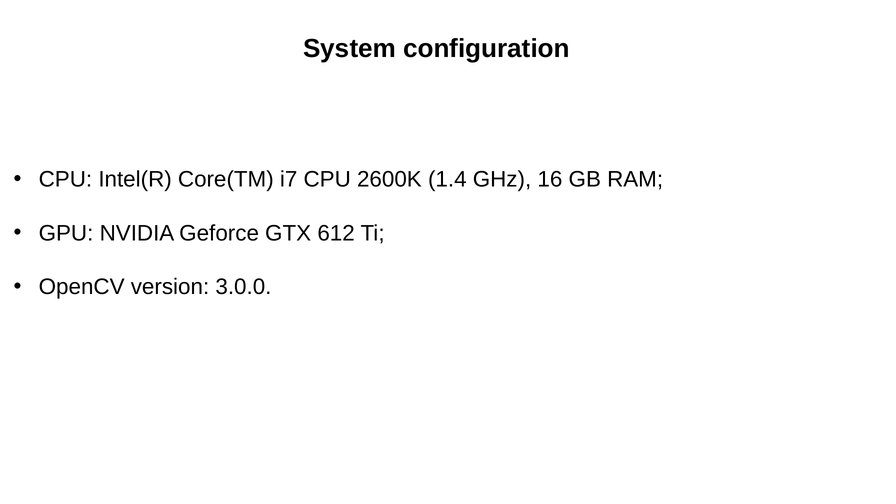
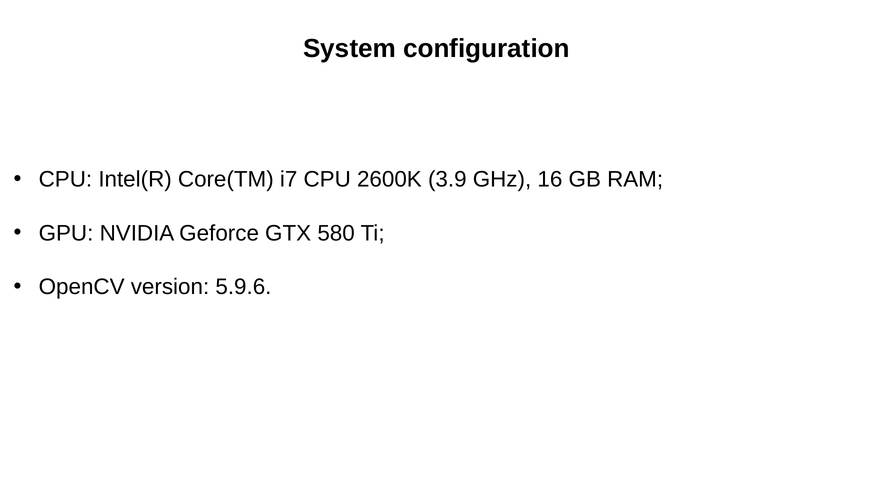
1.4: 1.4 -> 3.9 (447, 180)
612: 612 -> 580 (336, 233)
3.0.0: 3.0.0 -> 5.9.6 (243, 287)
